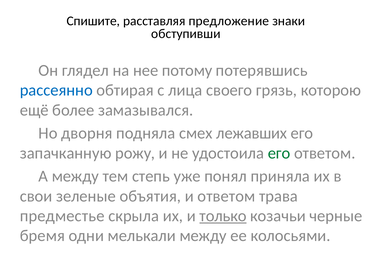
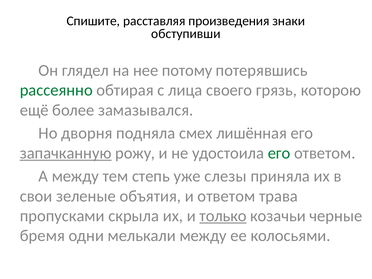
предложение: предложение -> произведения (229, 21)
рассеянно colour: blue -> green (56, 90)
лежавших: лежавших -> лишённая (252, 133)
запачканную underline: none -> present (66, 153)
понял: понял -> слезы (226, 176)
предместье: предместье -> пропусками (62, 216)
